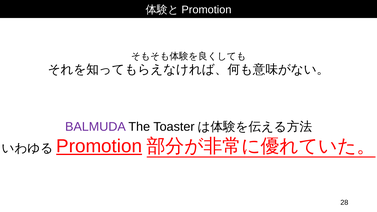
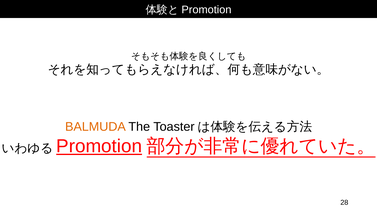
BALMUDA colour: purple -> orange (95, 127)
